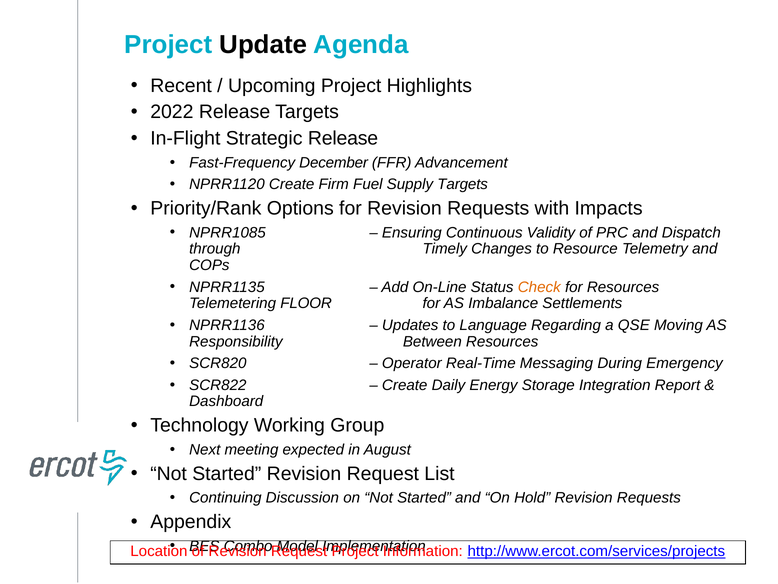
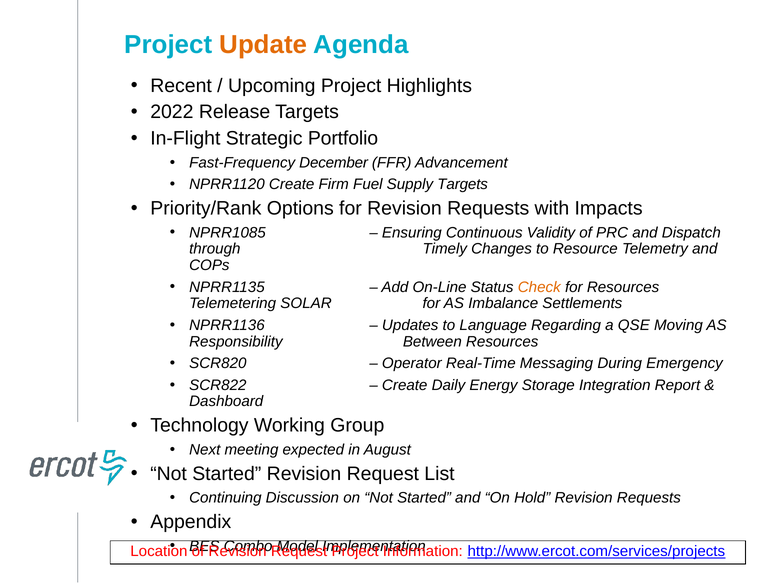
Update colour: black -> orange (263, 45)
Strategic Release: Release -> Portfolio (343, 138)
FLOOR: FLOOR -> SOLAR (306, 303)
